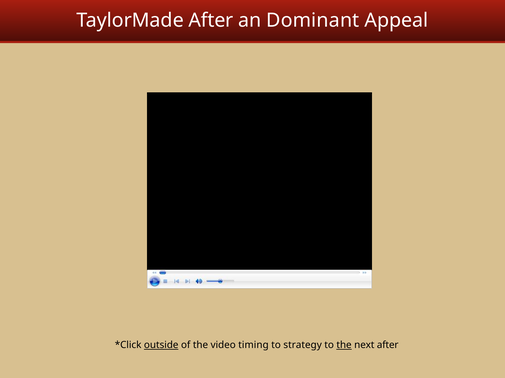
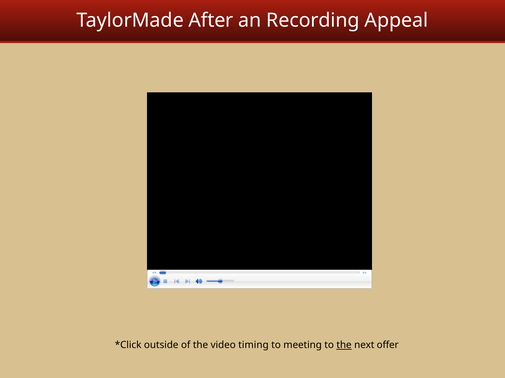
Dominant: Dominant -> Recording (313, 21)
outside underline: present -> none (161, 346)
strategy: strategy -> meeting (303, 346)
next after: after -> offer (388, 346)
